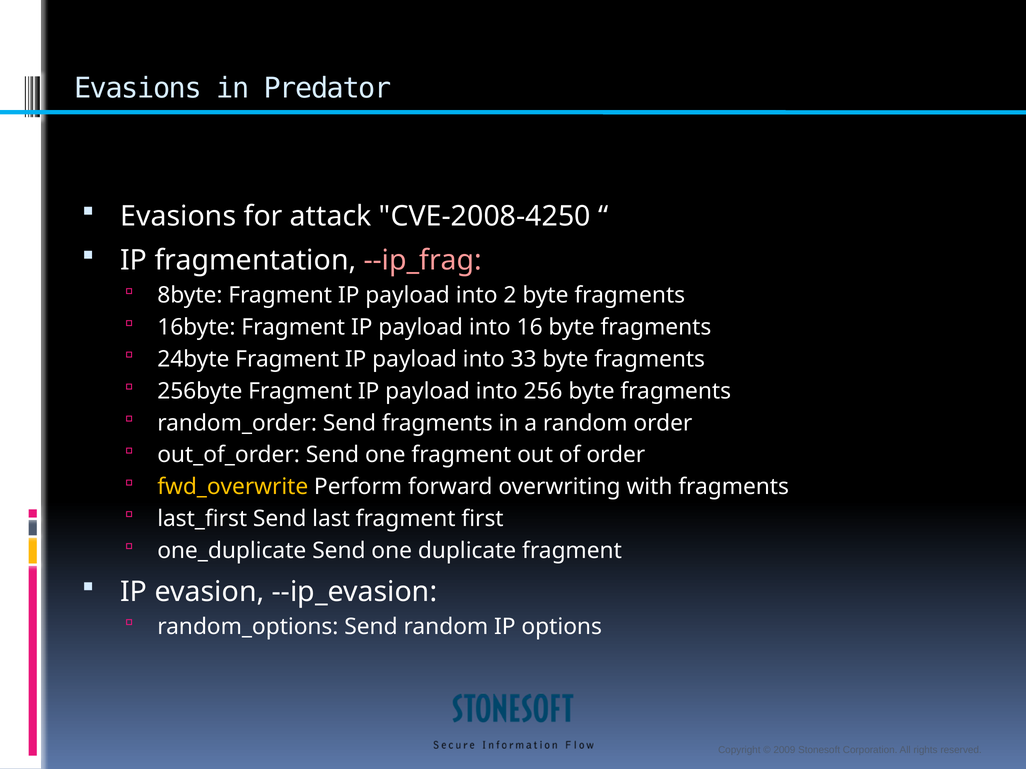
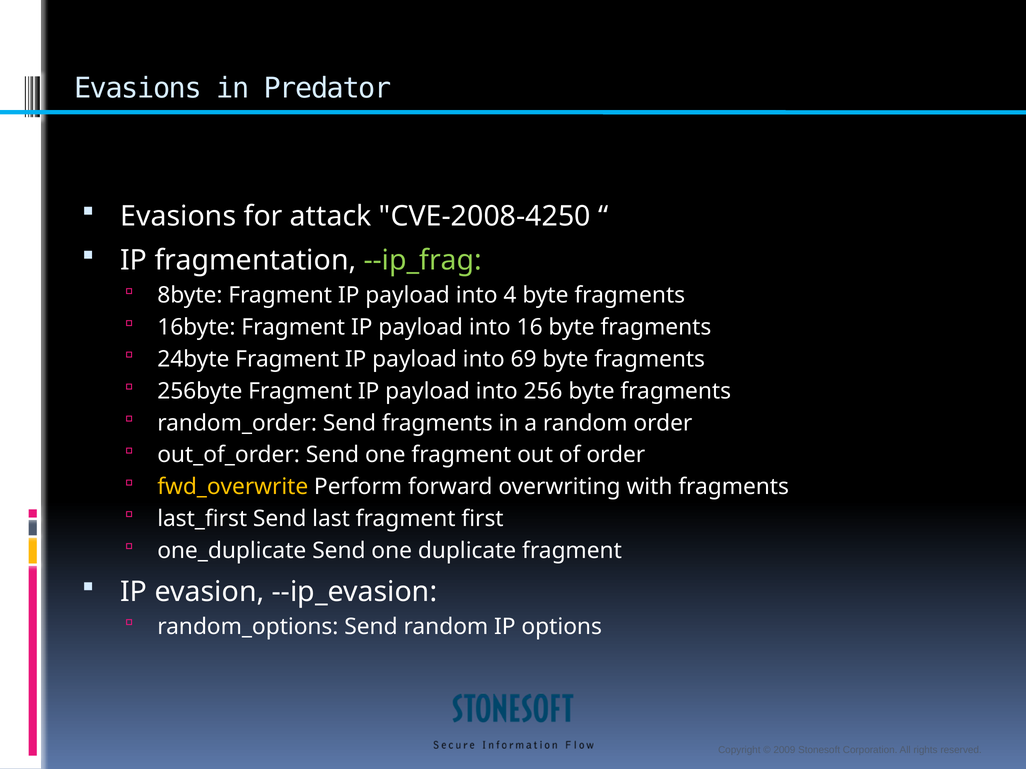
--ip_frag colour: pink -> light green (423, 261)
2: 2 -> 4 (510, 296)
33: 33 -> 69 (524, 359)
